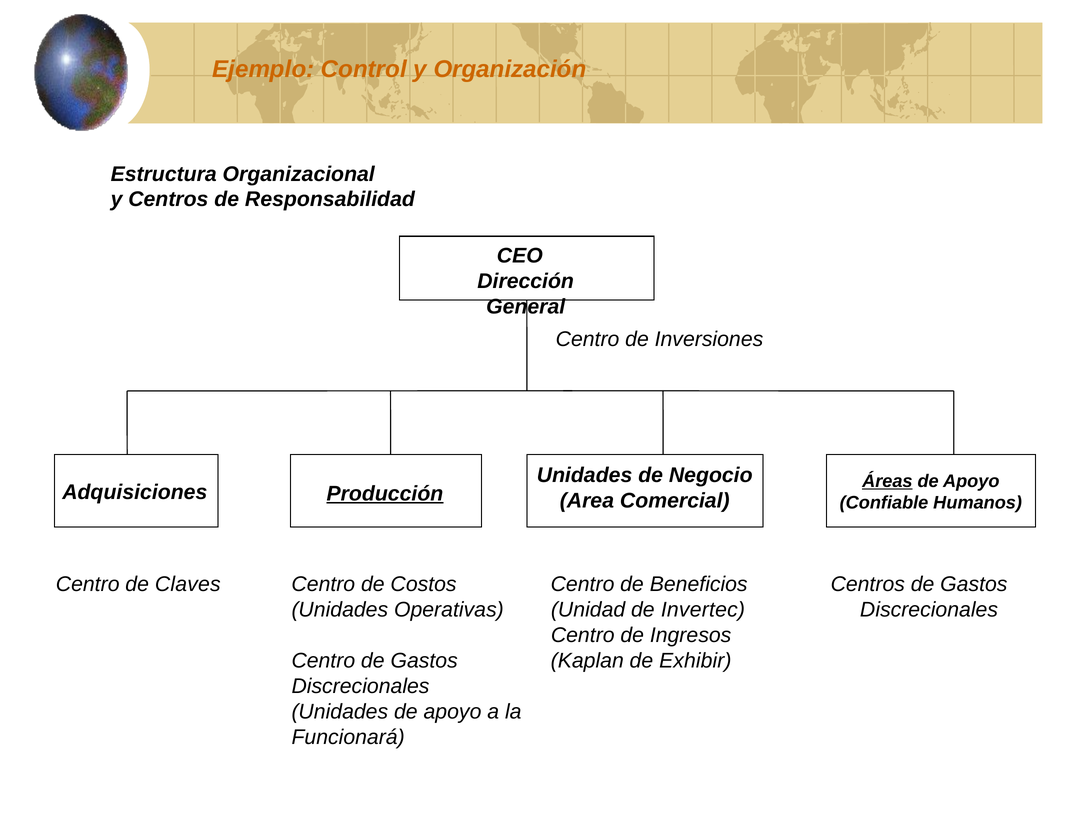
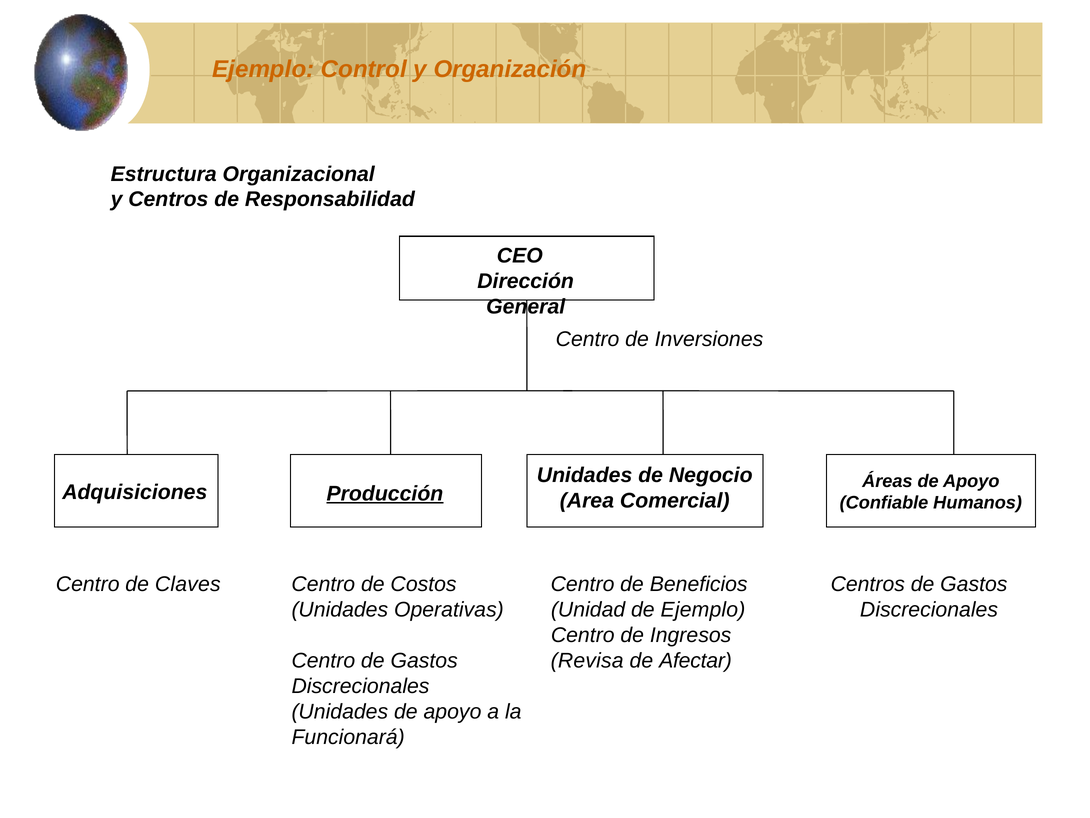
Áreas underline: present -> none (887, 481)
de Invertec: Invertec -> Ejemplo (703, 609)
Kaplan: Kaplan -> Revisa (587, 660)
Exhibir: Exhibir -> Afectar (695, 660)
